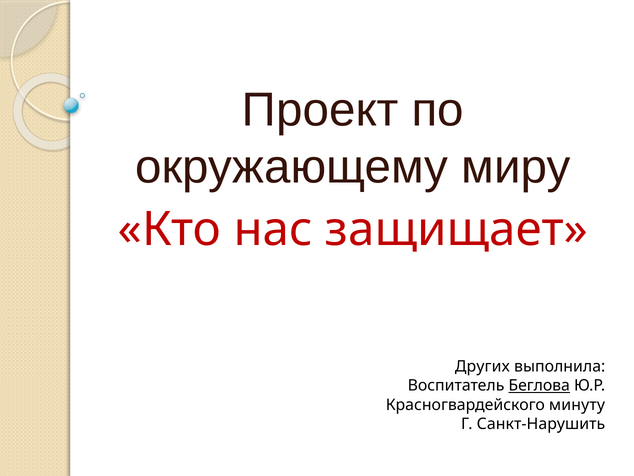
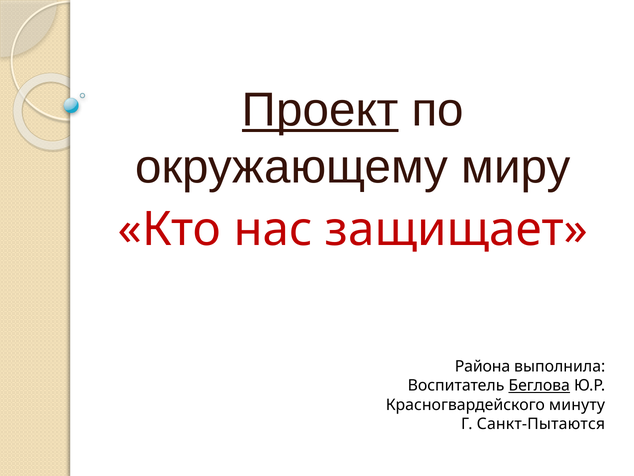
Проект underline: none -> present (320, 110)
Других: Других -> Района (483, 366)
Санкт-Нарушить: Санкт-Нарушить -> Санкт-Пытаются (541, 423)
